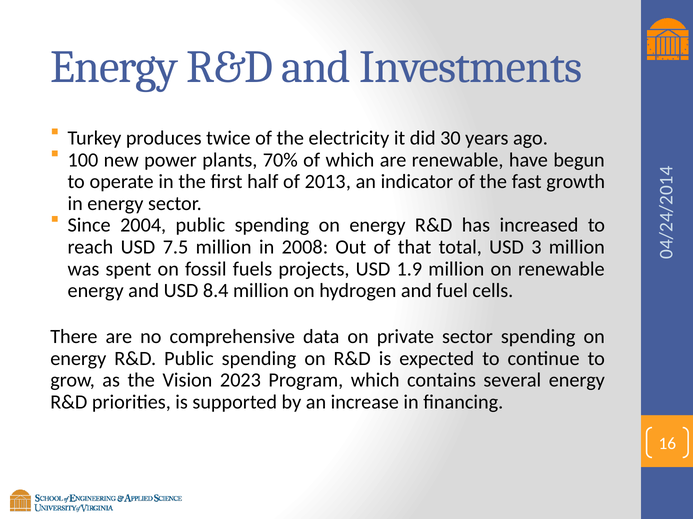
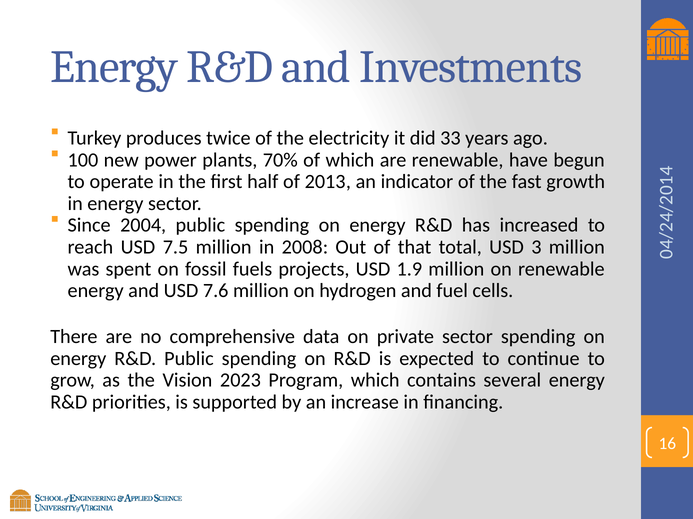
30: 30 -> 33 (450, 138)
8.4: 8.4 -> 7.6 (216, 291)
